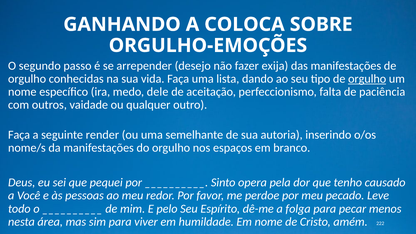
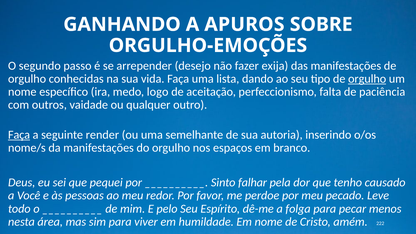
COLOCA: COLOCA -> APUROS (244, 24)
dele: dele -> logo (158, 92)
Faça underline: none -> present (19, 135)
opera: opera -> falhar (253, 183)
